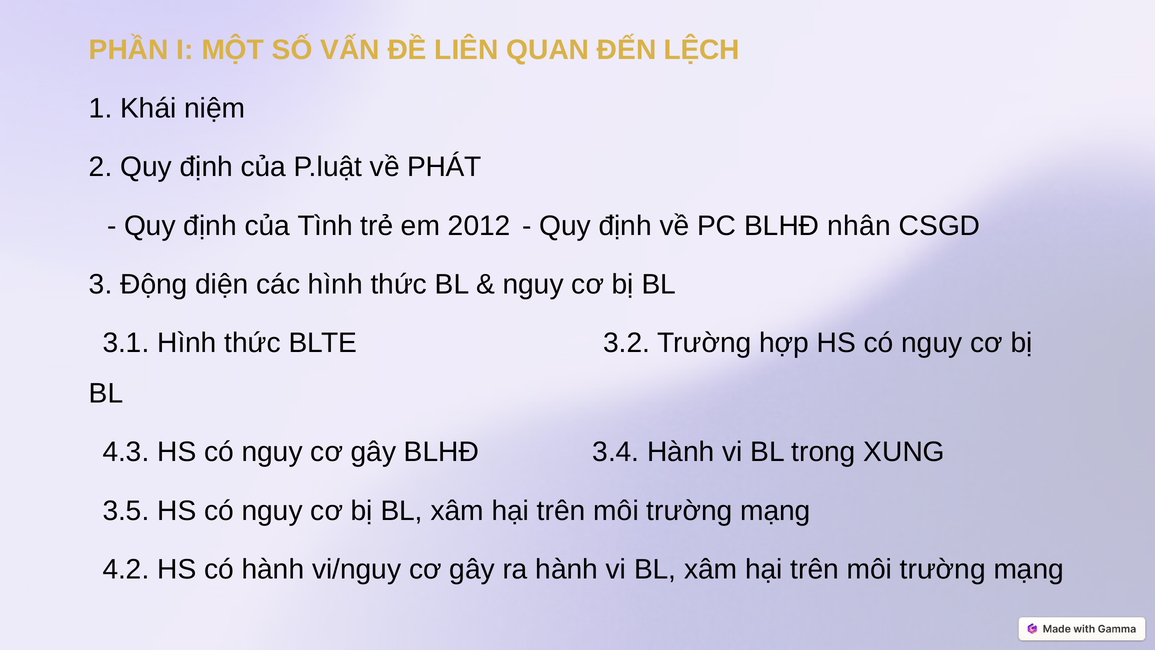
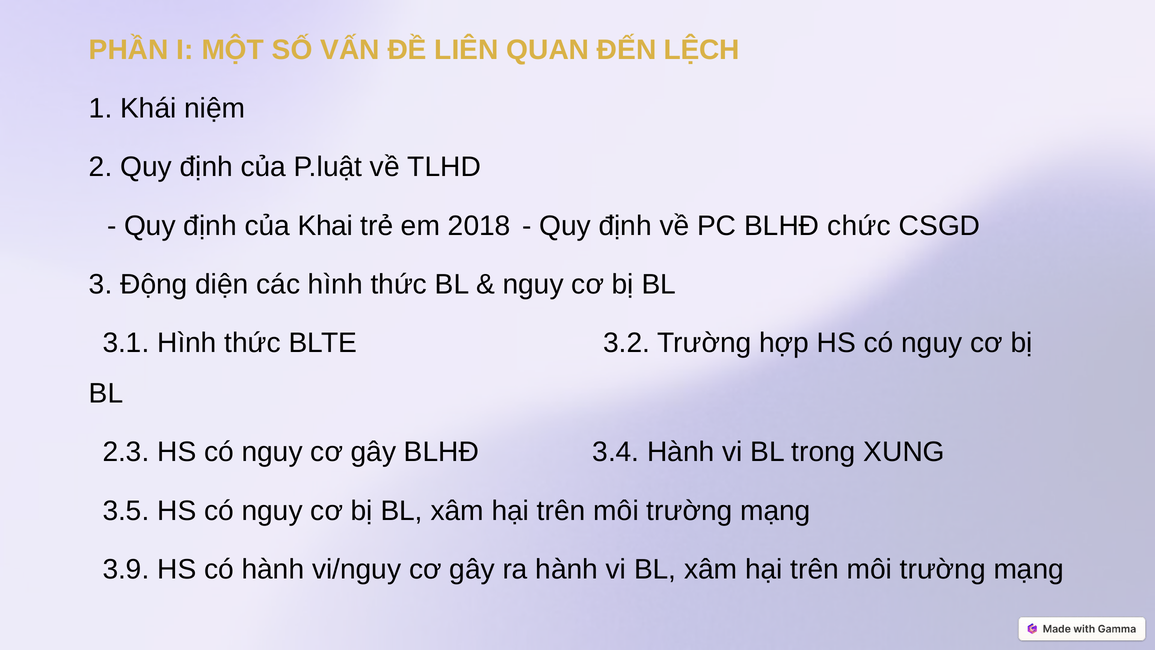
PHÁT: PHÁT -> TLHD (444, 167)
Tình: Tình -> Khai (325, 226)
2012: 2012 -> 2018 (479, 226)
nhân: nhân -> chức (859, 226)
4.3: 4.3 -> 2.3 (126, 452)
4.2: 4.2 -> 3.9 (126, 569)
